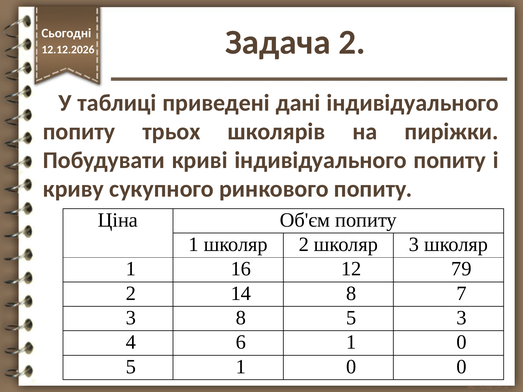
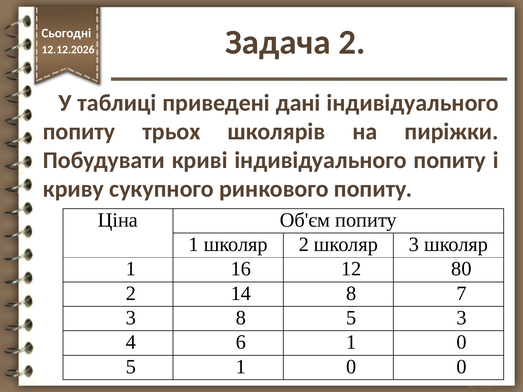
79: 79 -> 80 (461, 269)
